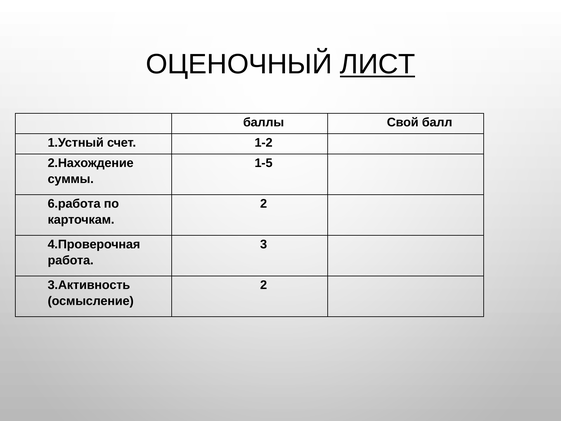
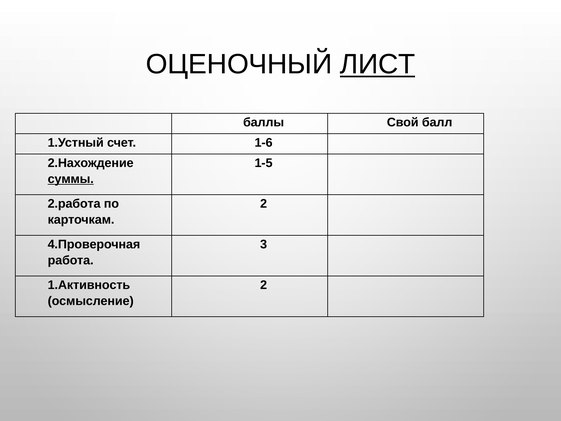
1-2: 1-2 -> 1-6 (264, 143)
суммы underline: none -> present (71, 179)
6.работа: 6.работа -> 2.работа (74, 204)
3.Активность: 3.Активность -> 1.Активность (89, 285)
